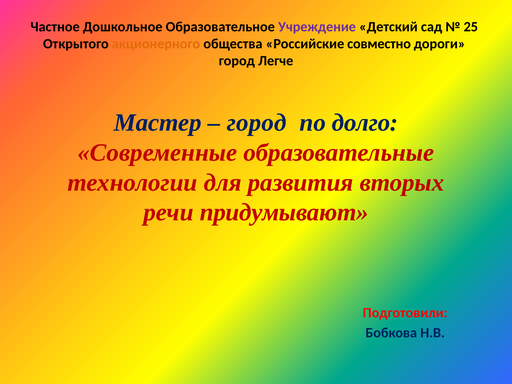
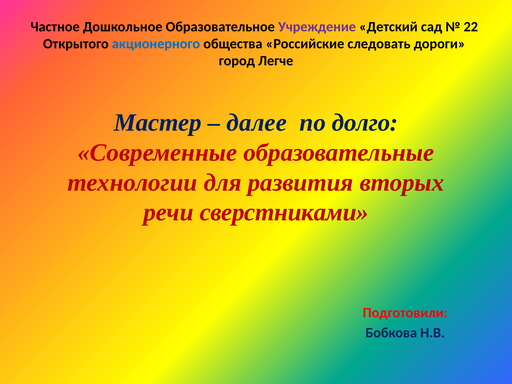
25: 25 -> 22 (471, 27)
акционерного colour: orange -> blue (156, 44)
совместно: совместно -> следовать (379, 44)
город: город -> далее (257, 123)
придумывают: придумывают -> сверстниками (284, 212)
